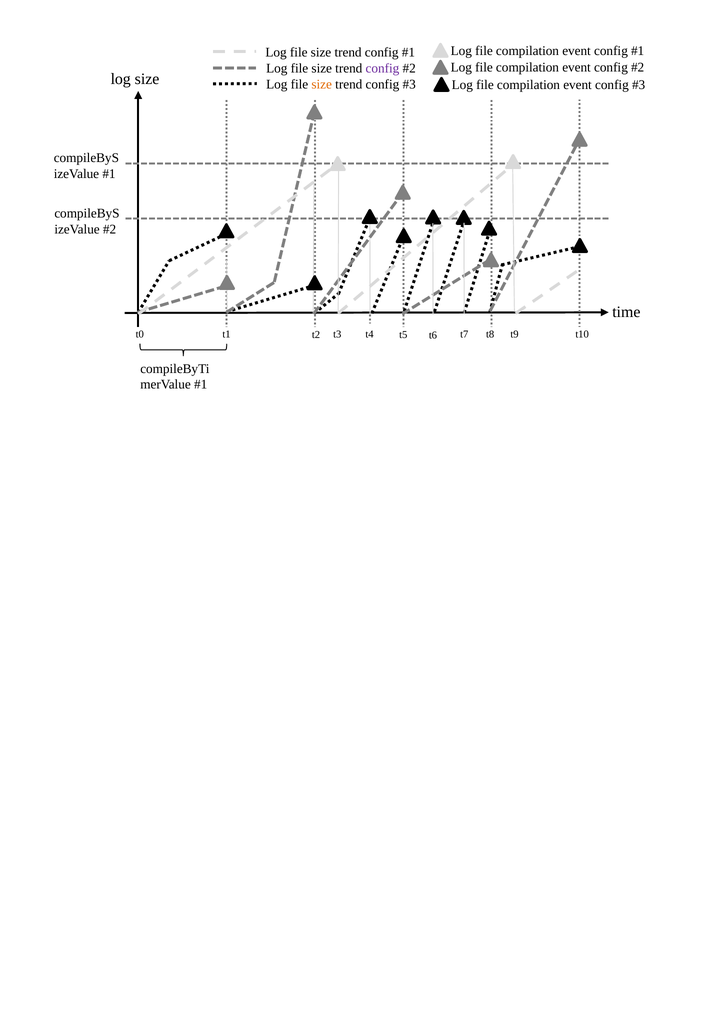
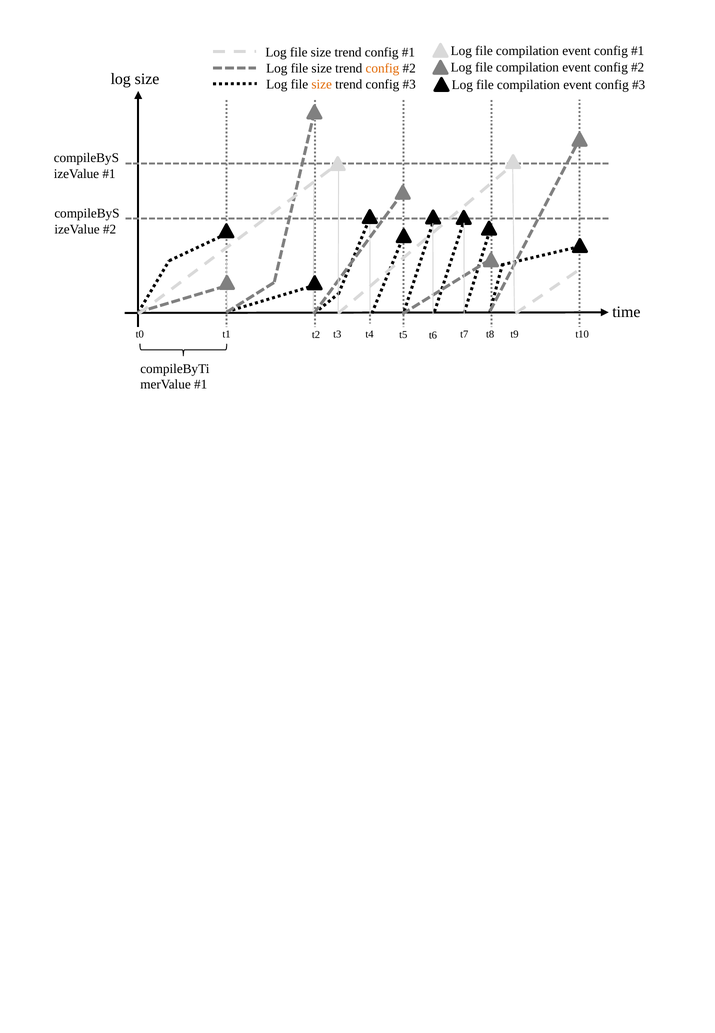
config colour: purple -> orange (382, 68)
